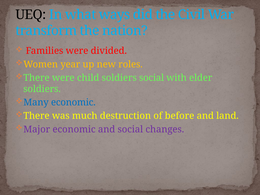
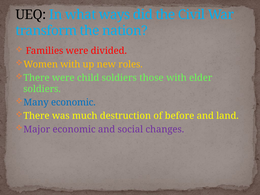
Women year: year -> with (70, 64)
soldiers social: social -> those (151, 78)
